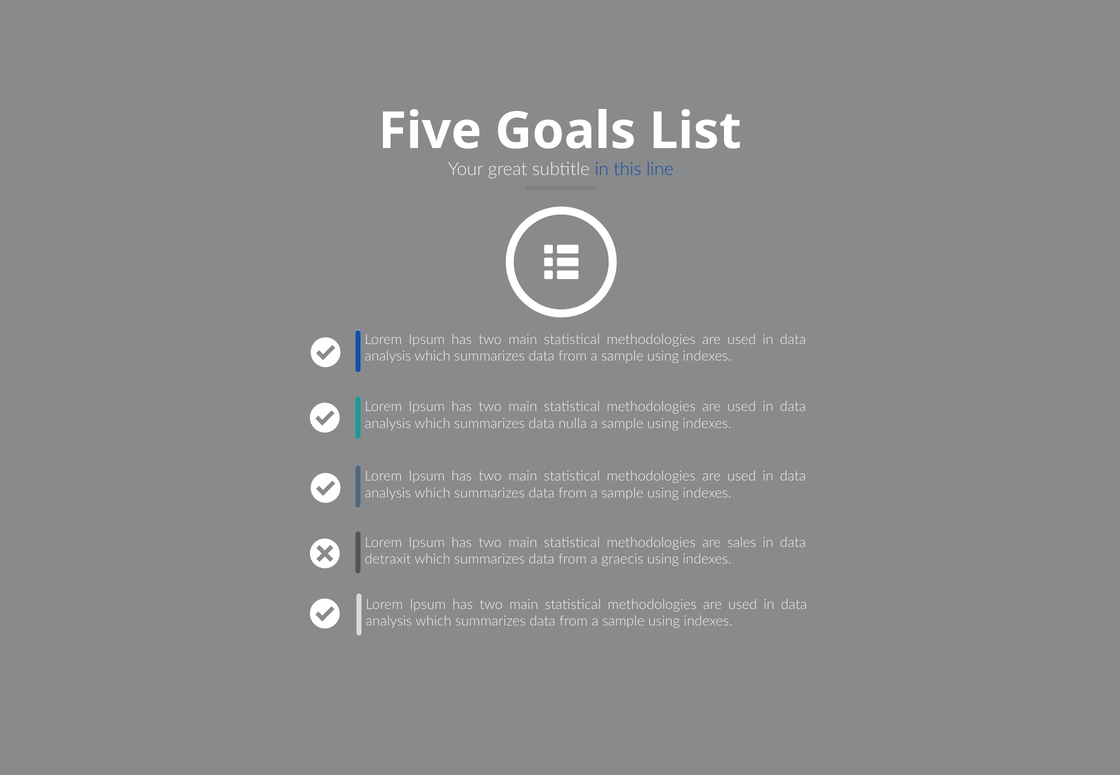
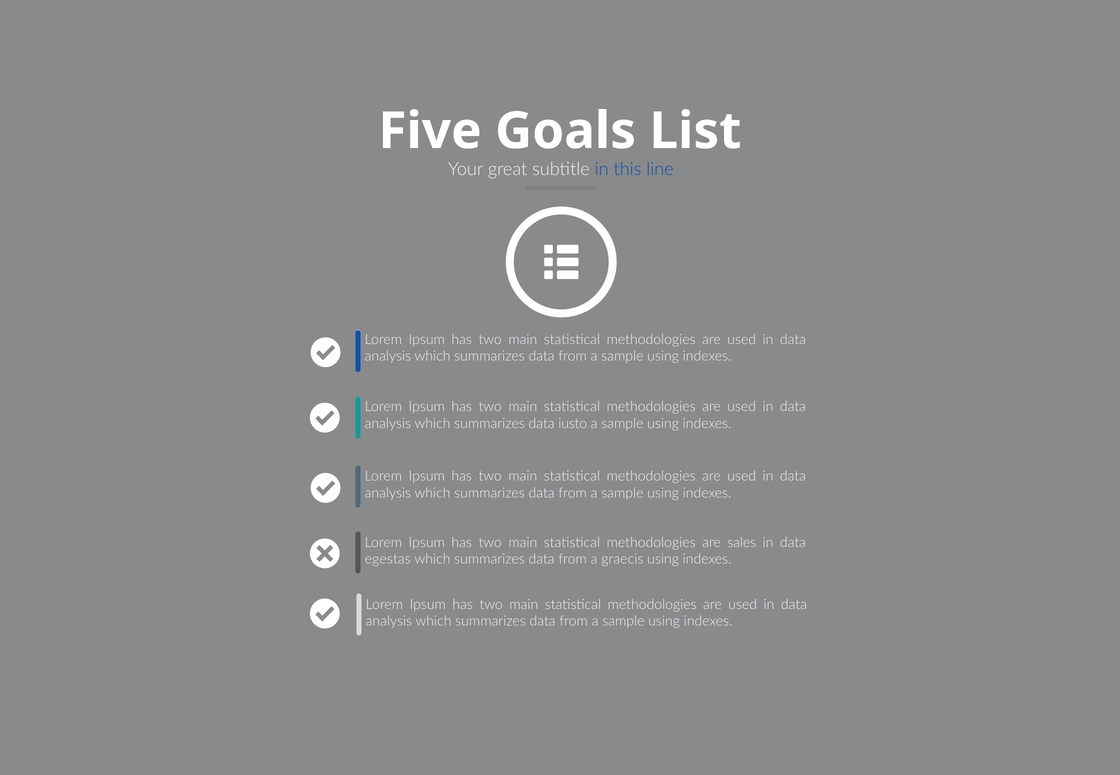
nulla: nulla -> iusto (573, 424)
detraxit: detraxit -> egestas (388, 560)
